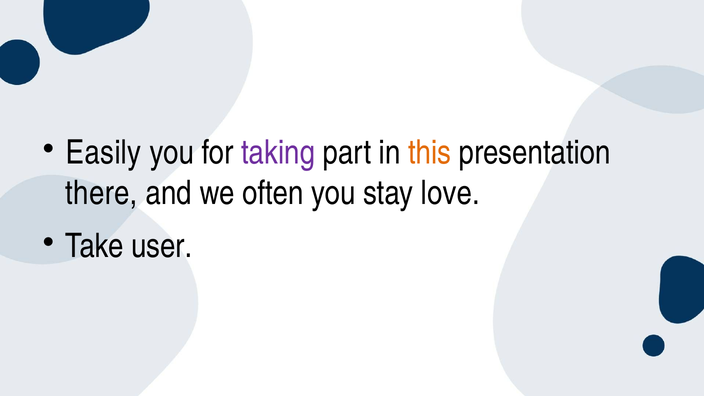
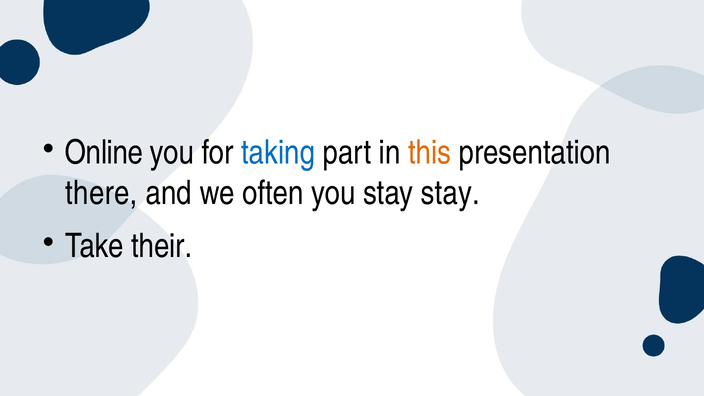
Easily: Easily -> Online (104, 153)
taking colour: purple -> blue (278, 153)
stay love: love -> stay (450, 193)
user: user -> their (162, 246)
